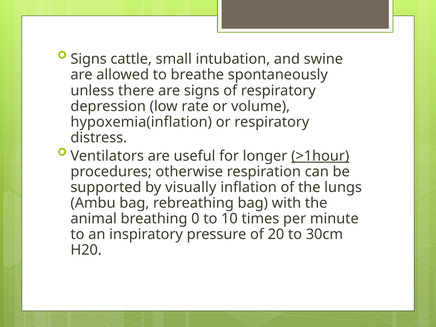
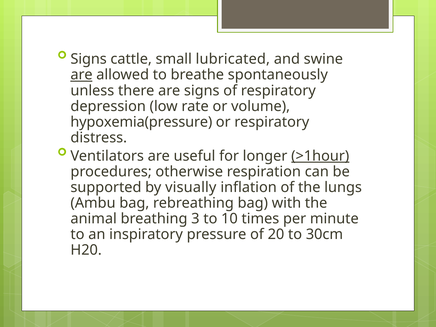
intubation: intubation -> lubricated (233, 59)
are underline: none -> present (82, 75)
hypoxemia(inflation: hypoxemia(inflation -> hypoxemia(pressure (141, 122)
0: 0 -> 3 (195, 219)
